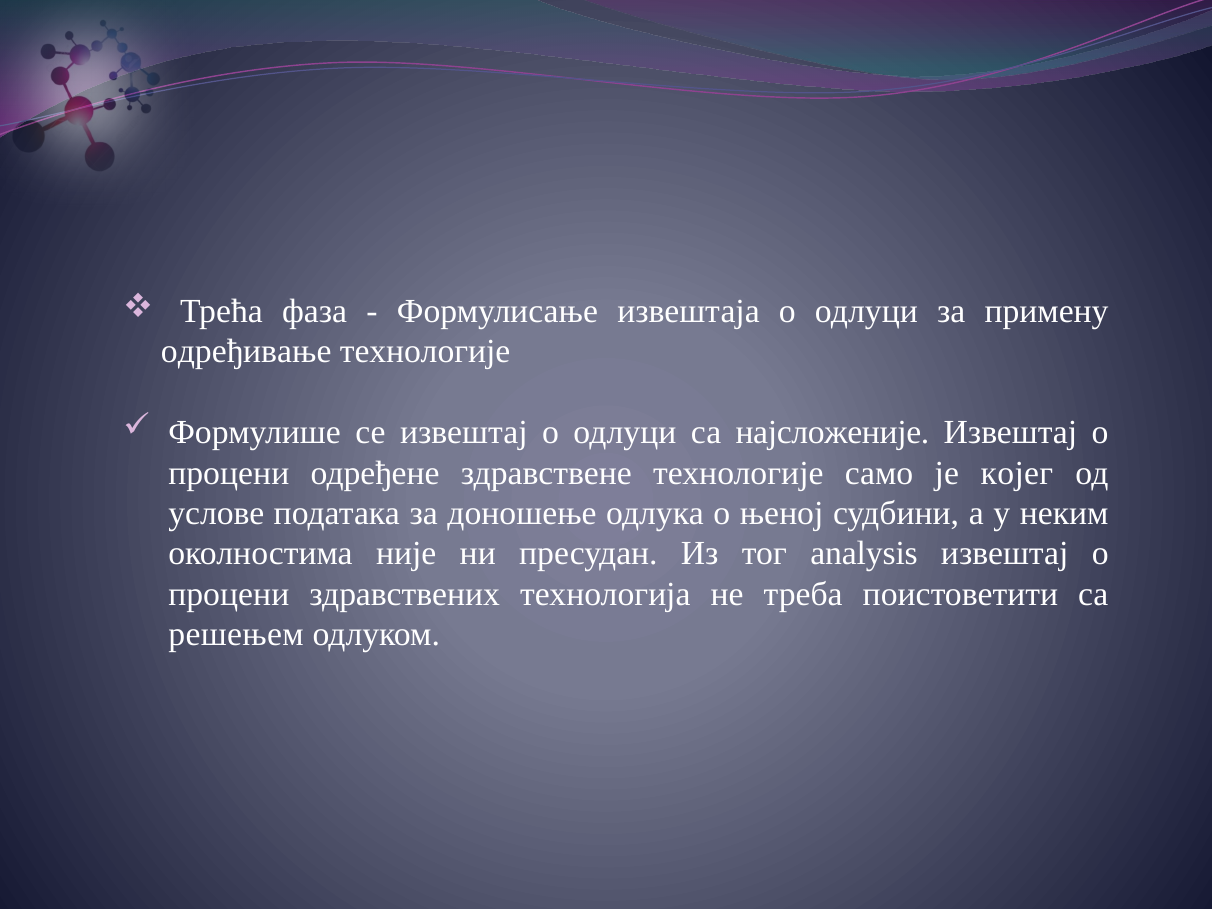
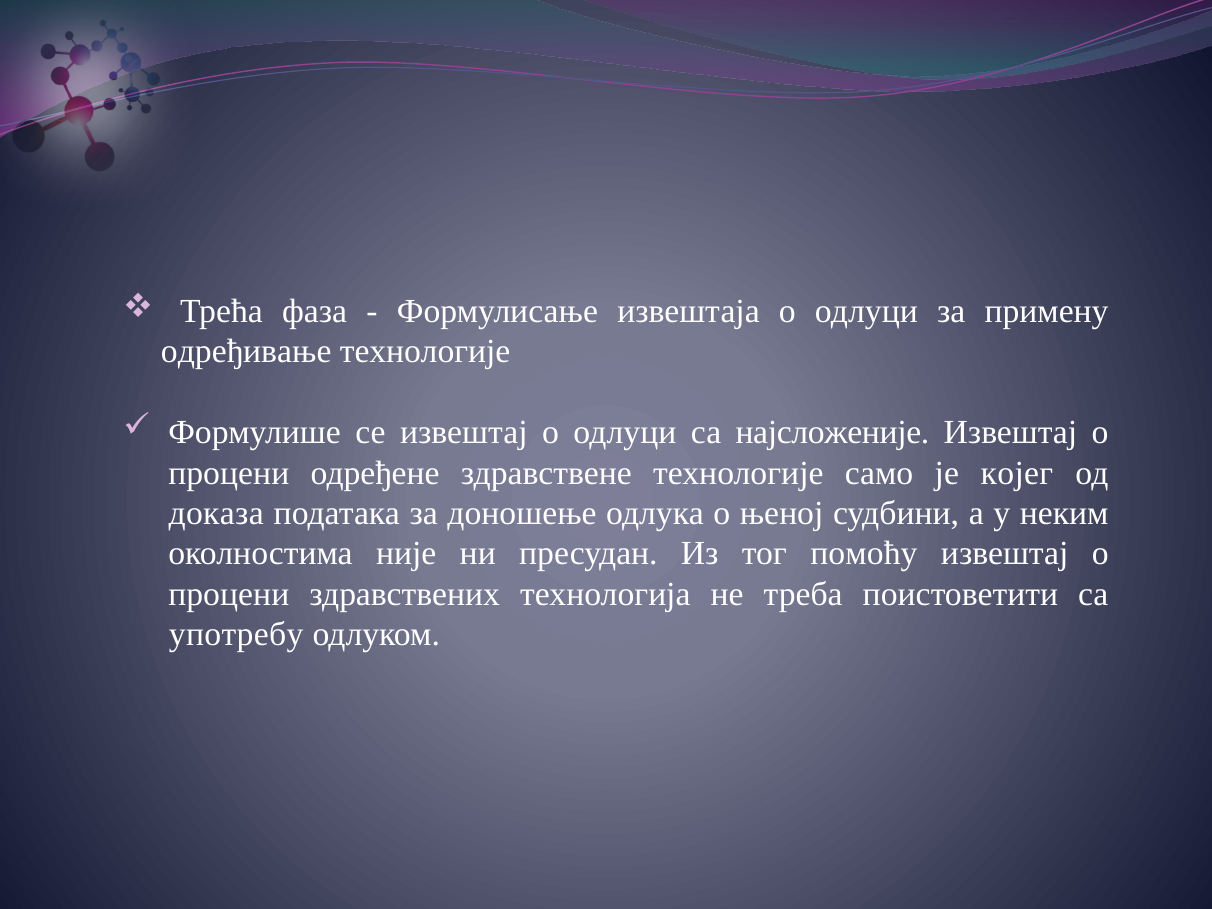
услове: услове -> докaза (216, 513)
analysis: analysis -> помоћу (864, 554)
решењем: решењем -> употребу (236, 635)
